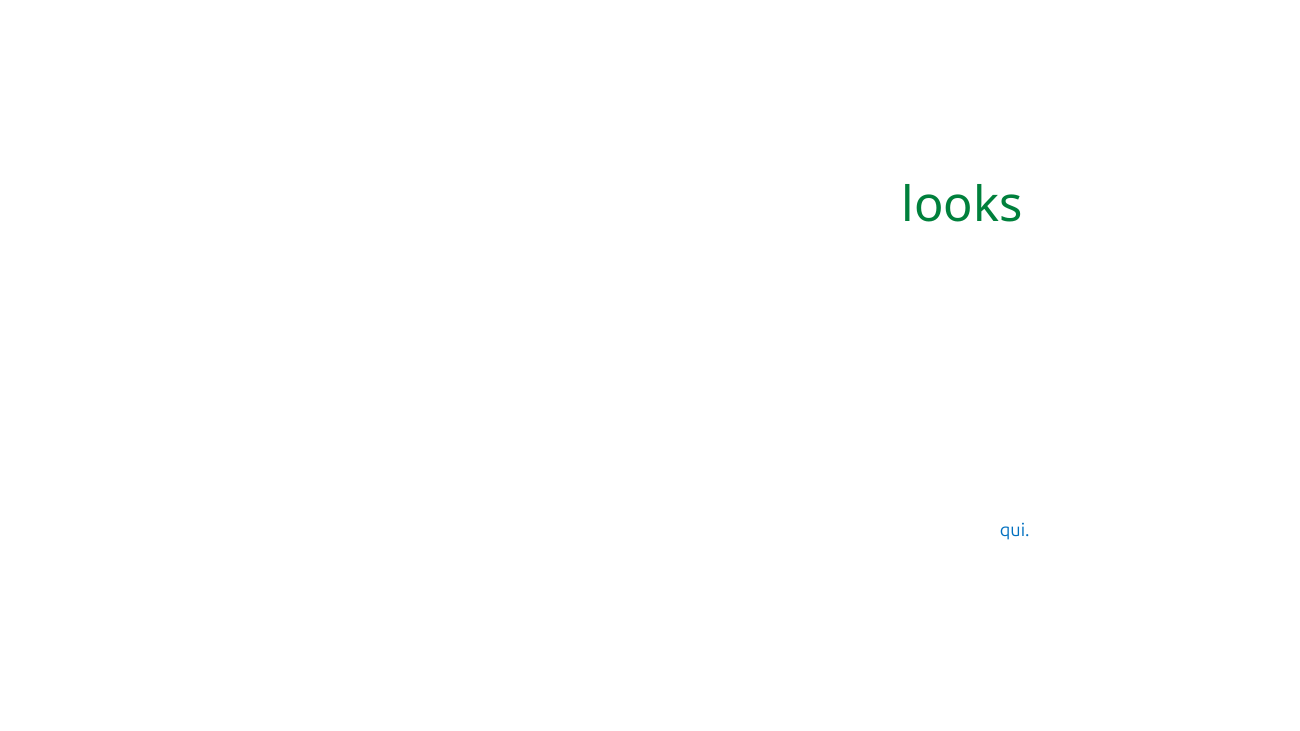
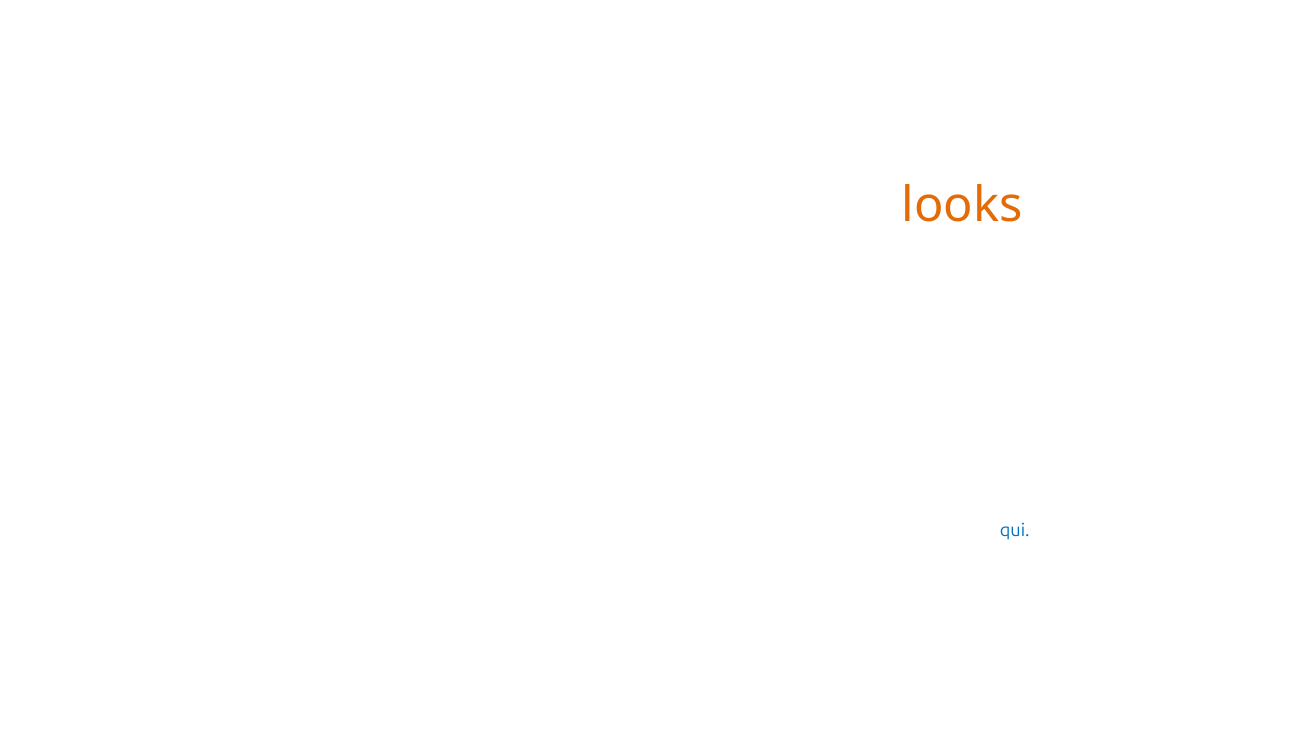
looks colour: green -> orange (962, 206)
